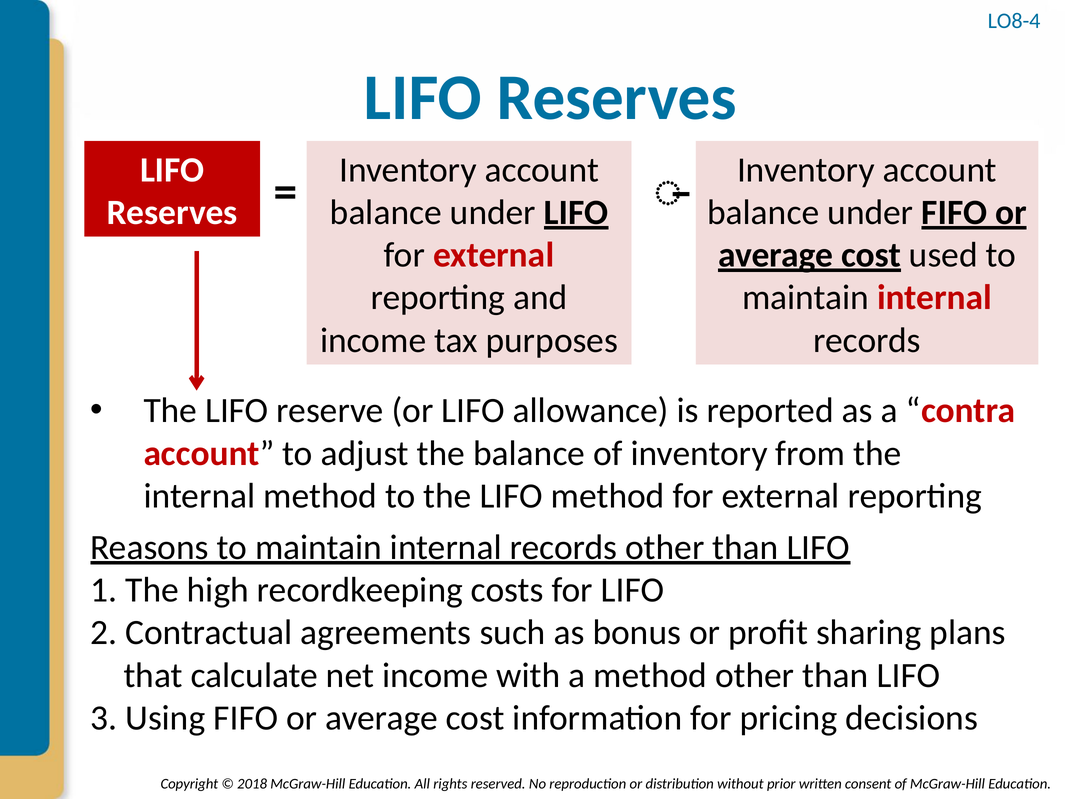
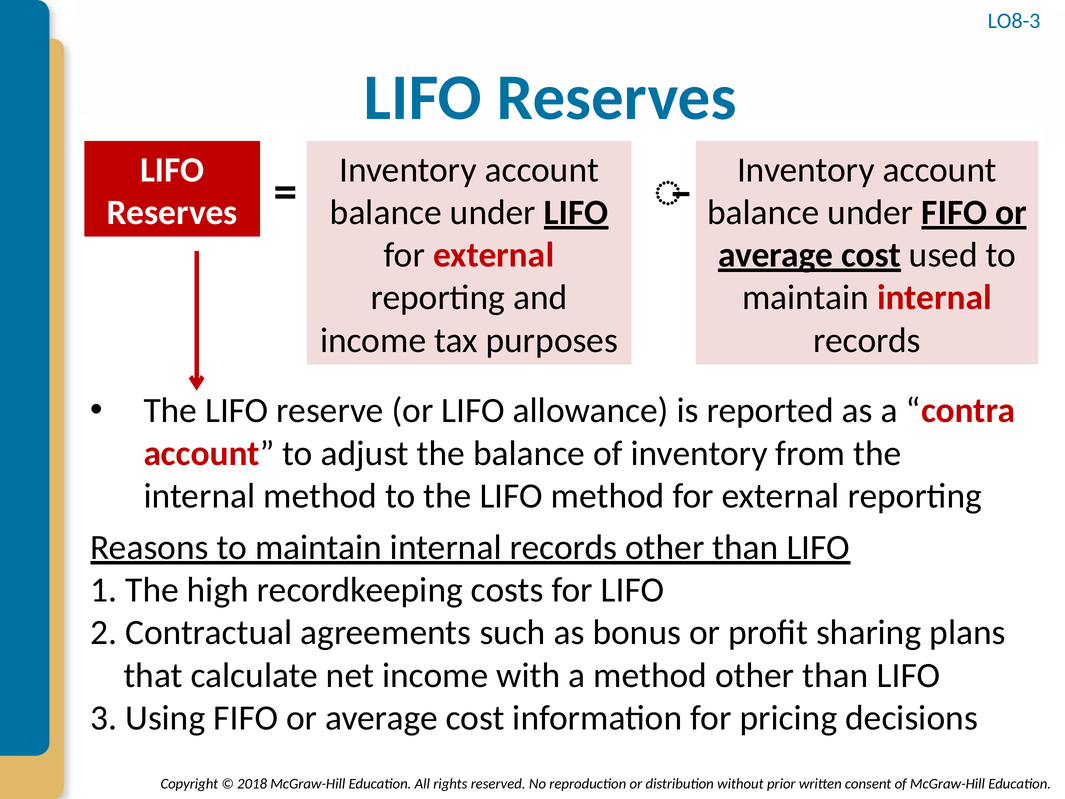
LO8-4: LO8-4 -> LO8-3 (1014, 21)
